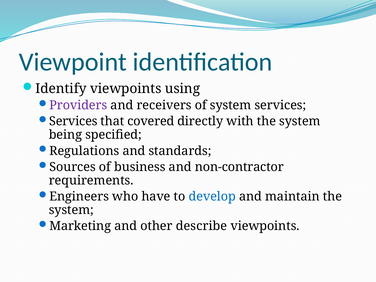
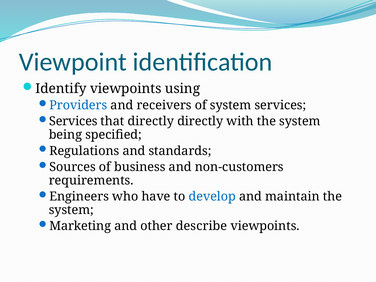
Providers colour: purple -> blue (78, 105)
that covered: covered -> directly (151, 121)
non-contractor: non-contractor -> non-customers (239, 167)
